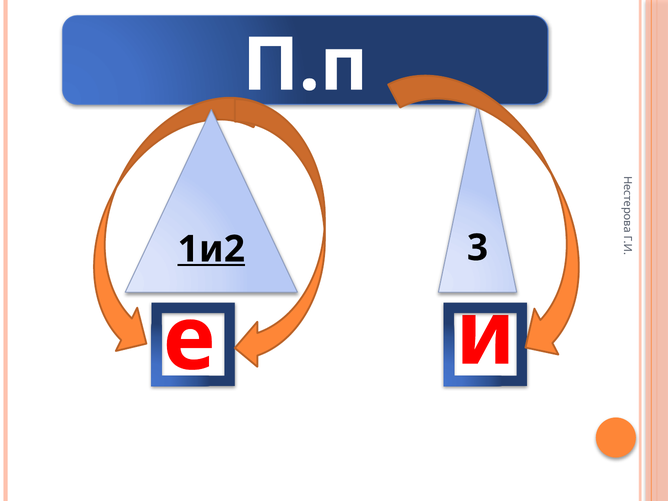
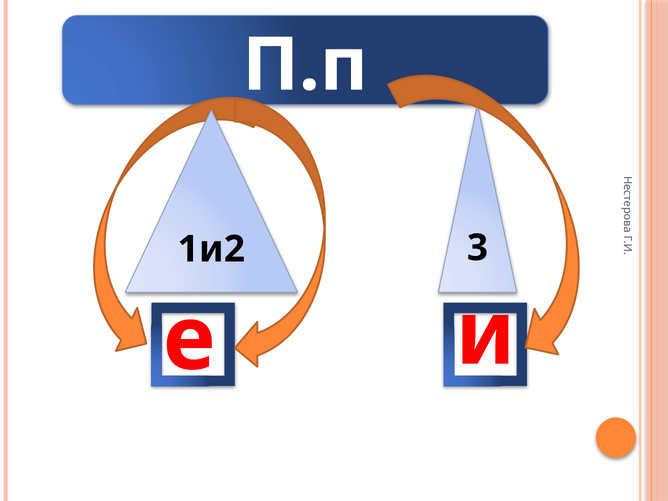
1и2 underline: present -> none (211, 249)
